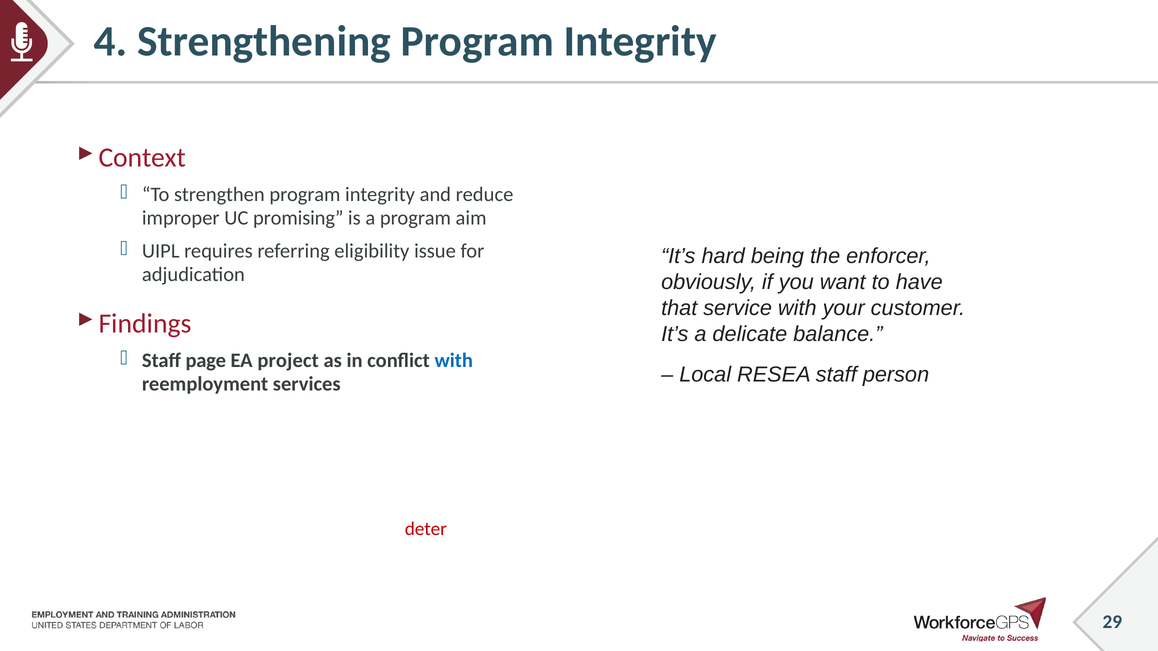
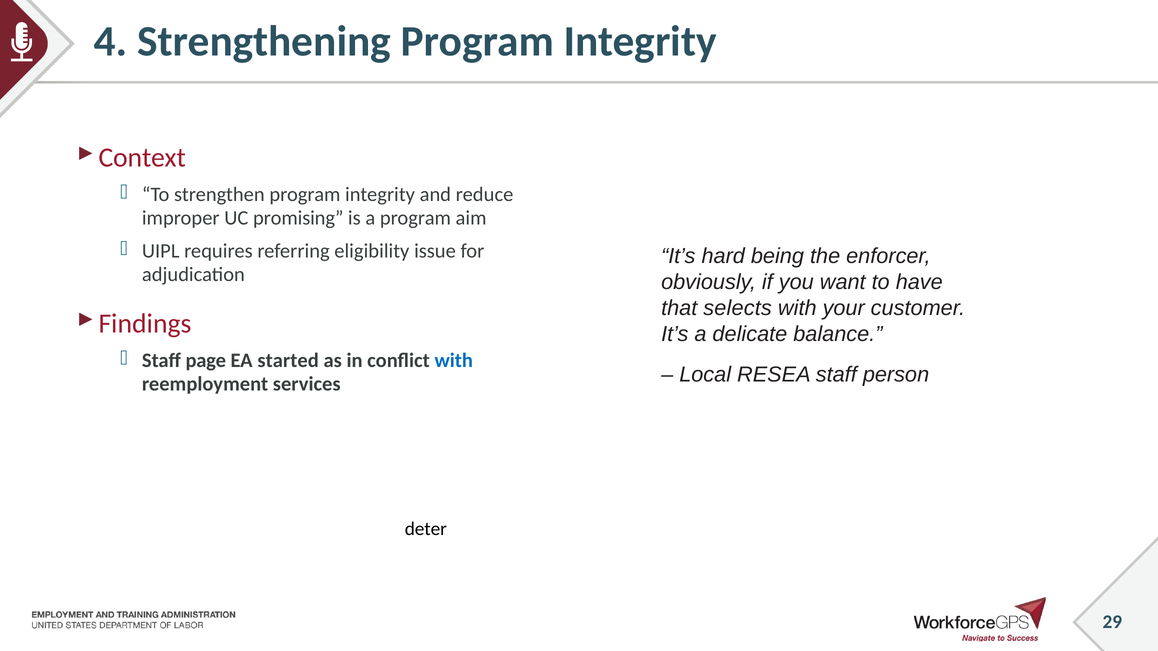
service: service -> selects (738, 308)
project: project -> started (288, 361)
deter colour: red -> black (426, 529)
